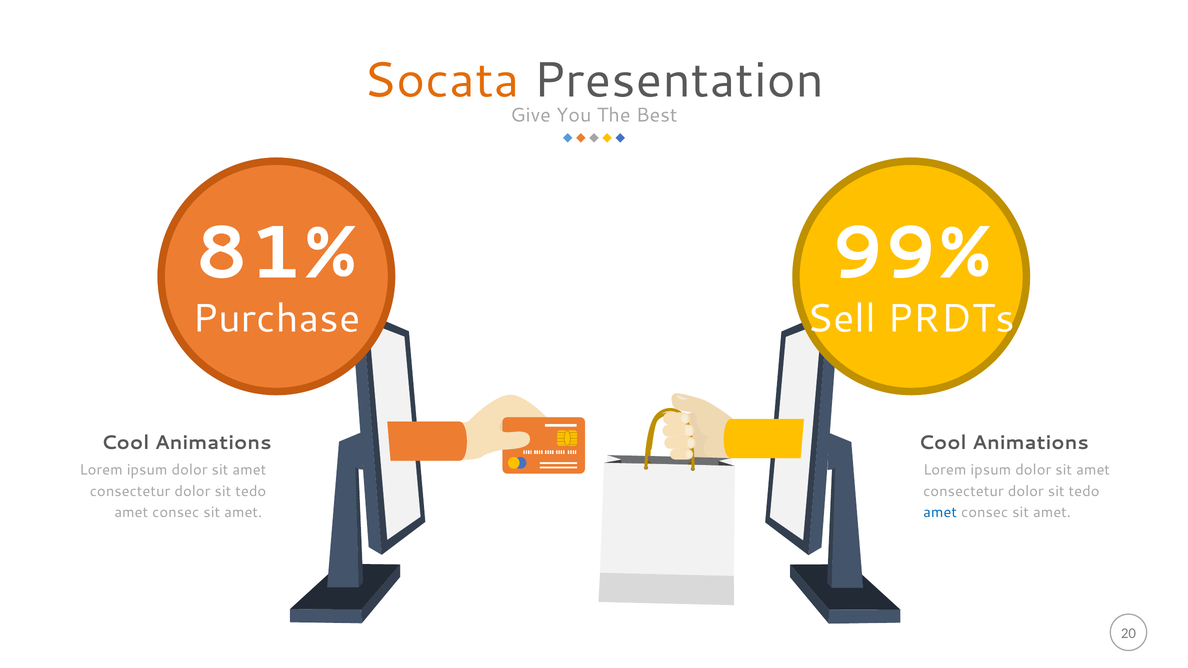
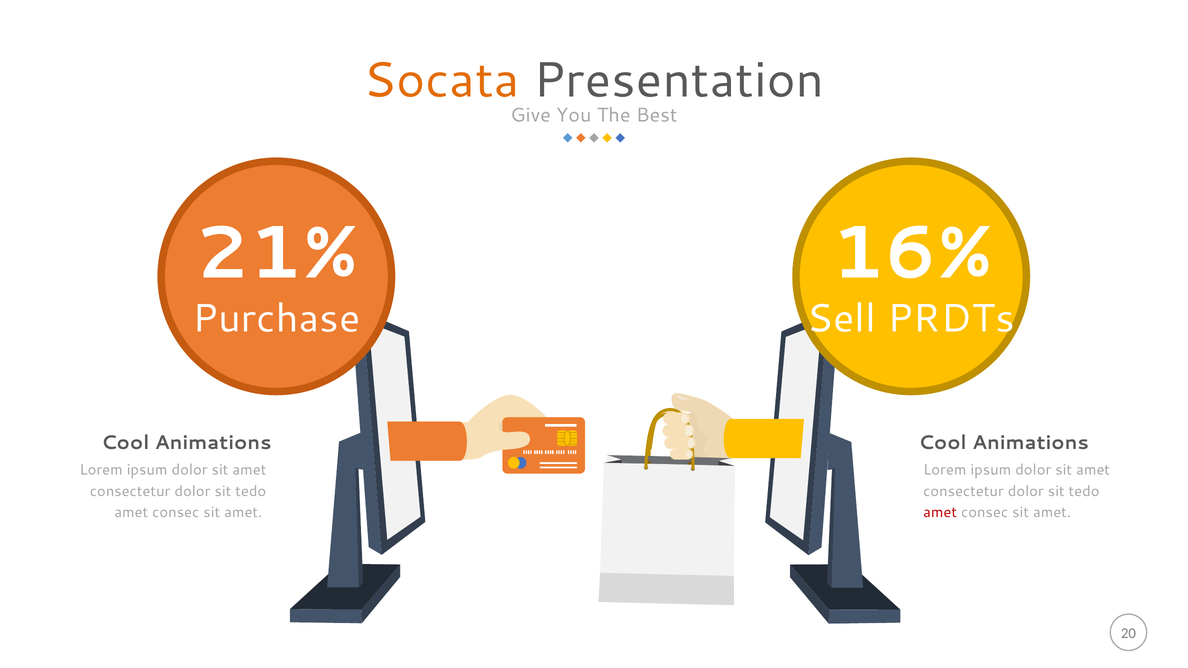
81%: 81% -> 21% (276, 254)
99%: 99% -> 16% (911, 254)
amet colour: blue -> red (940, 513)
